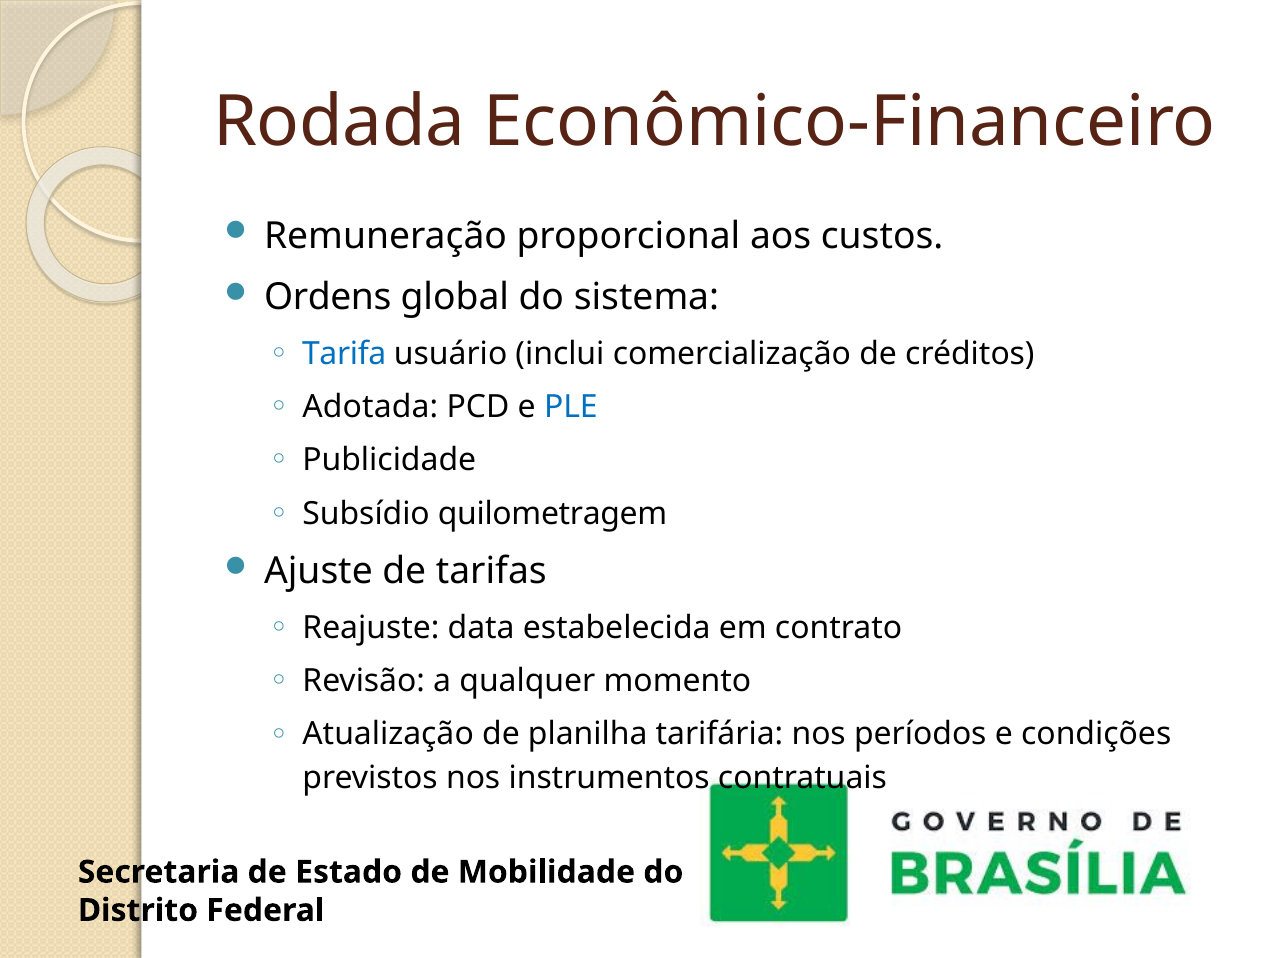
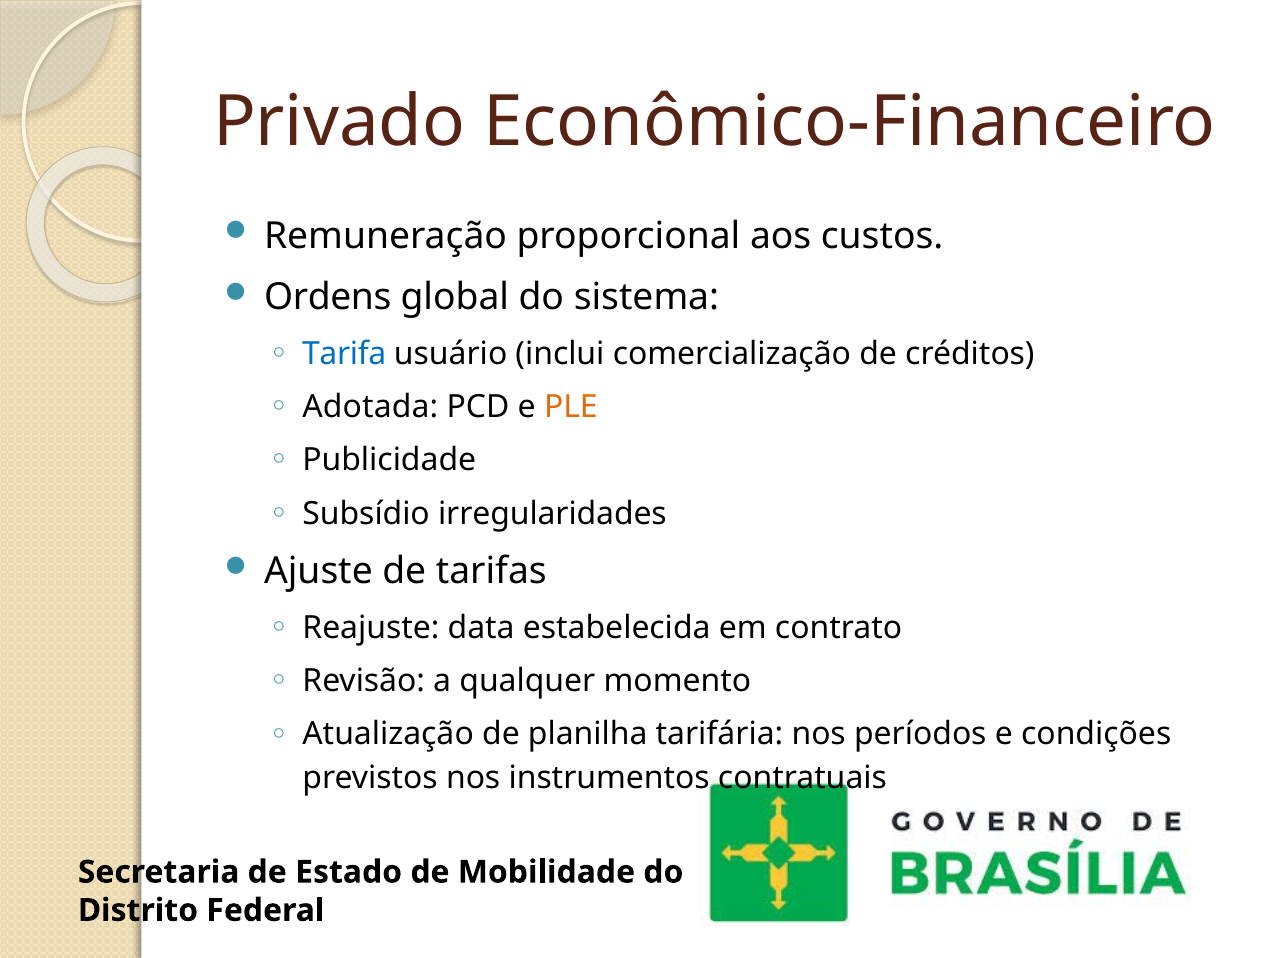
Rodada: Rodada -> Privado (339, 122)
PLE colour: blue -> orange (571, 407)
quilometragem: quilometragem -> irregularidades (552, 513)
